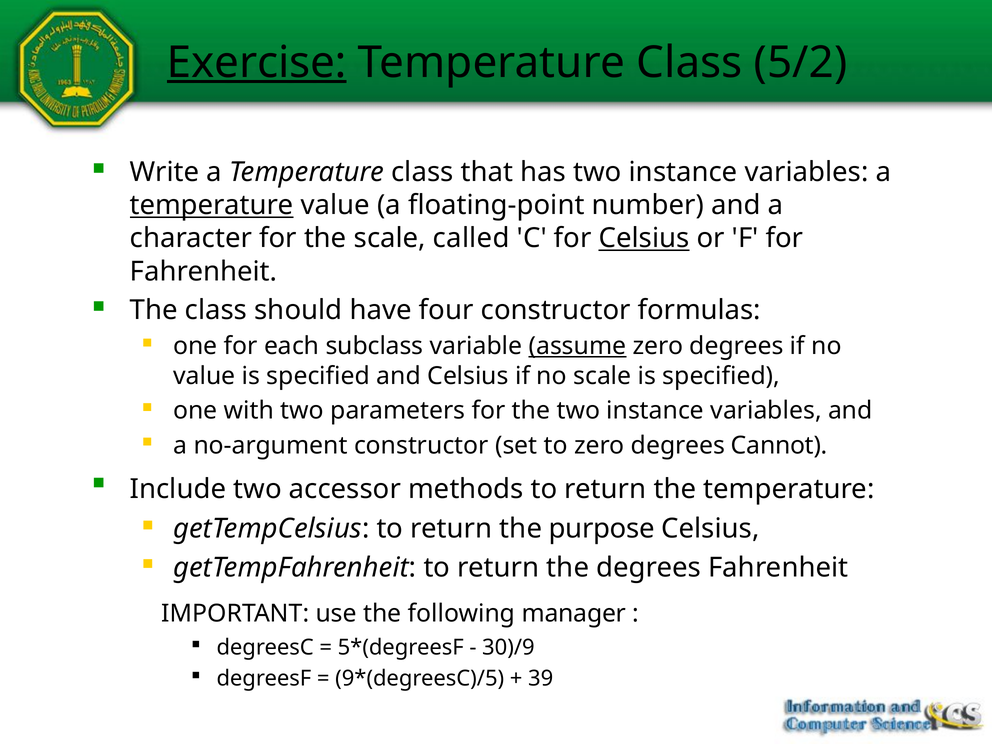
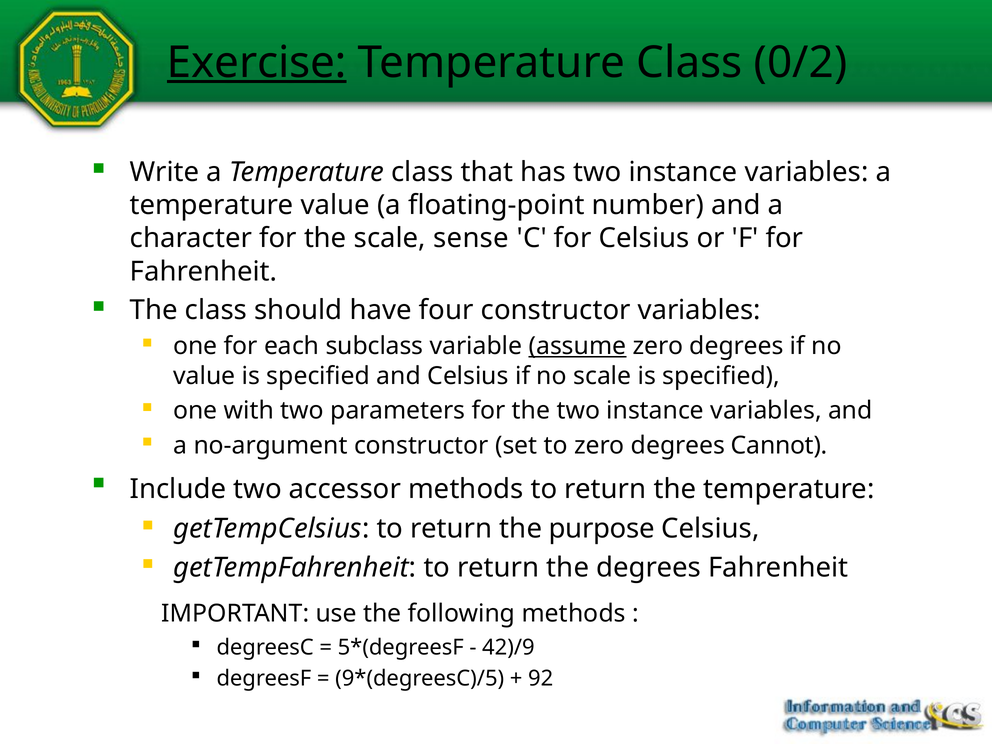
5/2: 5/2 -> 0/2 (801, 63)
temperature underline: present -> none (212, 205)
called: called -> sense (471, 238)
Celsius underline: present -> none (644, 238)
constructor formulas: formulas -> variables (699, 310)
following manager: manager -> methods (574, 614)
30)/9: 30)/9 -> 42)/9 (508, 647)
39: 39 -> 92 (541, 678)
